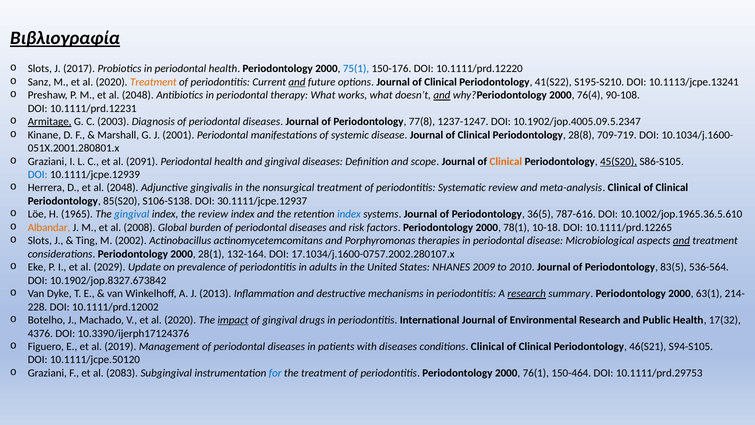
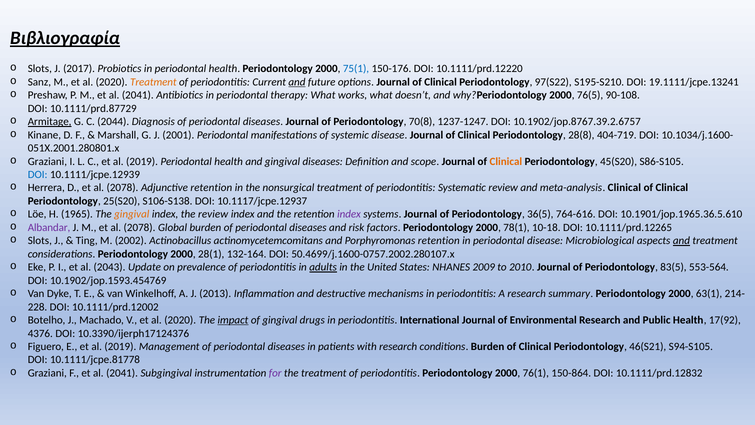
41(S22: 41(S22 -> 97(S22 (553, 82)
10.1113/jcpe.13241: 10.1113/jcpe.13241 -> 19.1111/jcpe.13241 (694, 82)
M et al 2048: 2048 -> 2041 (138, 95)
and underline: present -> none (442, 95)
76(4: 76(4 -> 76(5 (590, 95)
10.1111/prd.12231: 10.1111/prd.12231 -> 10.1111/prd.87729 (93, 108)
2003: 2003 -> 2044 (113, 122)
77(8: 77(8 -> 70(8 (422, 122)
10.1902/jop.4005.09.5.2347: 10.1902/jop.4005.09.5.2347 -> 10.1902/jop.8767.39.2.6757 (577, 122)
709-719: 709-719 -> 404-719 (617, 135)
C et al 2091: 2091 -> 2019 (142, 161)
45(S20 underline: present -> none (619, 161)
D et al 2048: 2048 -> 2078 (122, 188)
Adjunctive gingivalis: gingivalis -> retention (211, 188)
85(S20: 85(S20 -> 25(S20 (122, 201)
30.1111/jcpe.12937: 30.1111/jcpe.12937 -> 10.1117/jcpe.12937 (262, 201)
gingival colour: blue -> orange (132, 214)
index colour: blue -> purple (349, 214)
787-616: 787-616 -> 764-616 (576, 214)
10.1002/jop.1965.36.5.610: 10.1002/jop.1965.36.5.610 -> 10.1901/jop.1965.36.5.610 (681, 214)
Albandar colour: orange -> purple (49, 227)
M et al 2008: 2008 -> 2078 (140, 227)
Porphyromonas therapies: therapies -> retention (439, 241)
17.1034/j.1600-0757.2002.280107.x: 17.1034/j.1600-0757.2002.280107.x -> 50.4699/j.1600-0757.2002.280107.x (373, 254)
2029: 2029 -> 2043 (110, 267)
adults underline: none -> present (323, 267)
536-564: 536-564 -> 553-564 (709, 267)
10.1902/jop.8327.673842: 10.1902/jop.8327.673842 -> 10.1902/jop.1593.454769 (108, 280)
research underline: present -> none (527, 293)
17(32: 17(32 -> 17(92 (725, 320)
with diseases: diseases -> research (398, 346)
conditions Clinical: Clinical -> Burden (488, 346)
10.1111/jcpe.50120: 10.1111/jcpe.50120 -> 10.1111/jcpe.81778 (95, 360)
F et al 2083: 2083 -> 2041 (122, 373)
for colour: blue -> purple (275, 373)
150-464: 150-464 -> 150-864 (571, 373)
10.1111/prd.29753: 10.1111/prd.29753 -> 10.1111/prd.12832 (659, 373)
